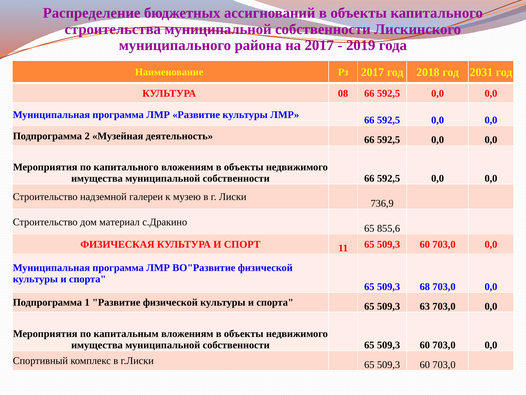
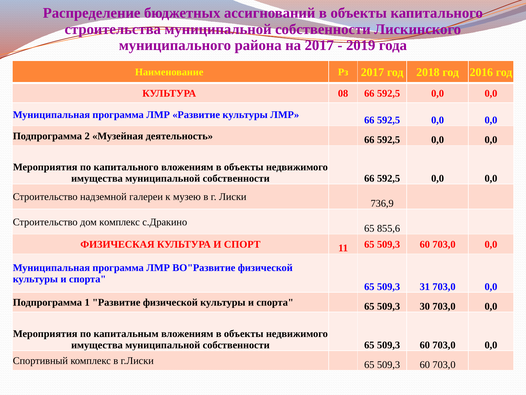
2031: 2031 -> 2016 (481, 72)
дом материал: материал -> комплекс (120, 222)
68: 68 -> 31 (425, 286)
63: 63 -> 30 (425, 306)
